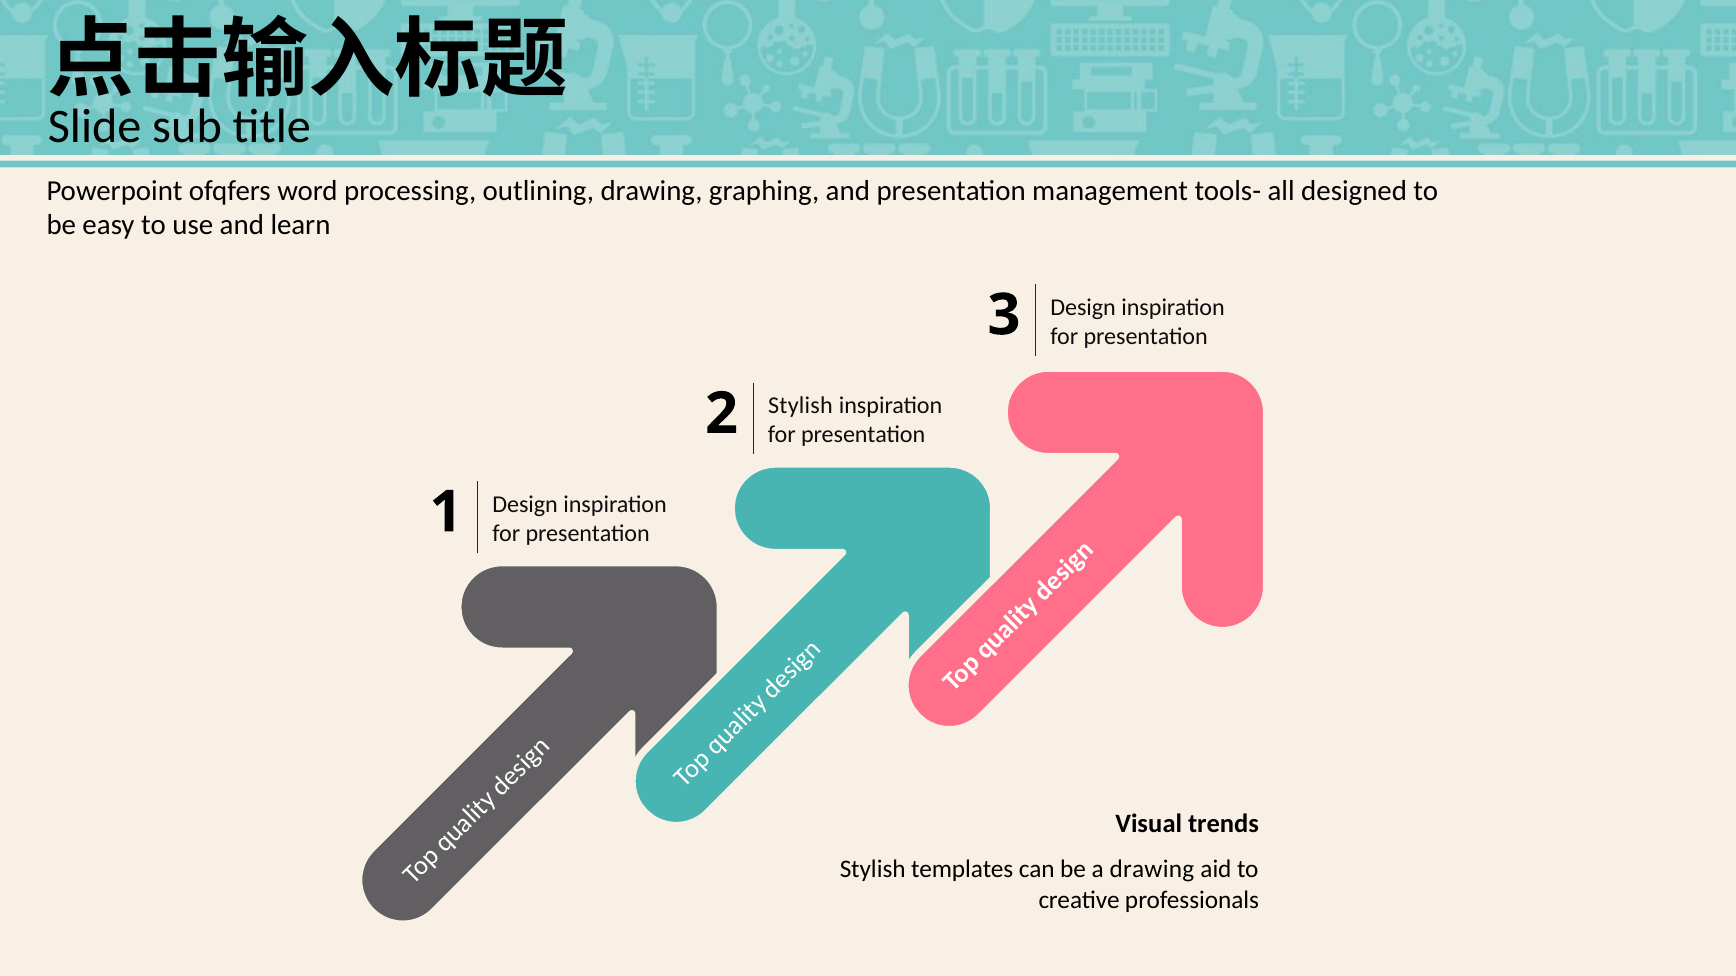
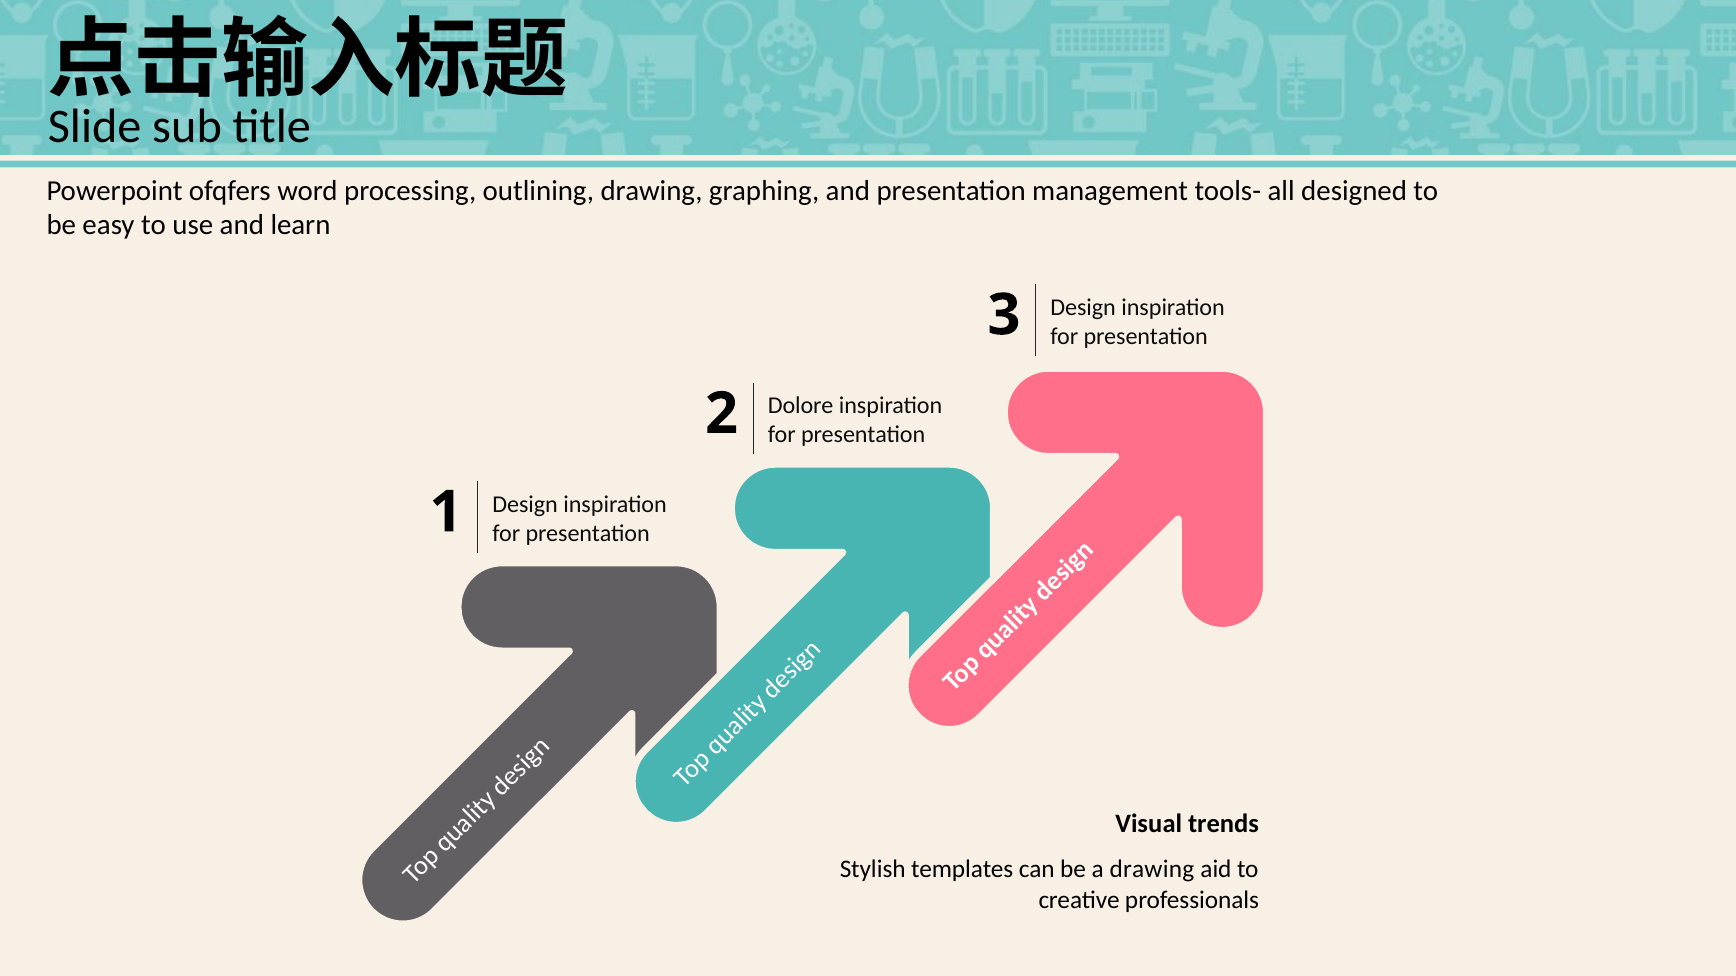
Stylish: Stylish -> Dolore (801, 406)
